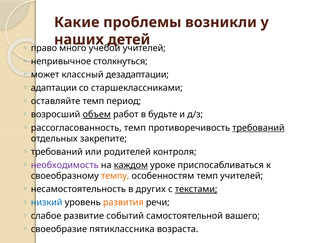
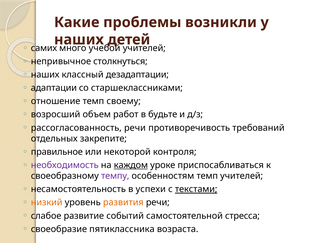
право: право -> самих (44, 48)
может: может -> наших (45, 75)
оставляйте: оставляйте -> отношение (56, 101)
период: период -> своему (124, 101)
объем underline: present -> none (97, 115)
рассогласованность темп: темп -> речи (135, 128)
требований underline: present -> none (258, 128)
требований: требований -> правильное (57, 152)
родителей: родителей -> некоторой (127, 152)
темпу colour: orange -> purple (115, 176)
других: других -> успехи (151, 189)
низкий colour: blue -> orange (47, 203)
вашего: вашего -> стресса (242, 216)
